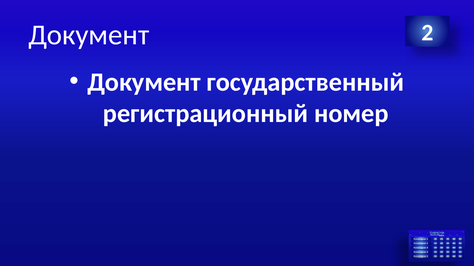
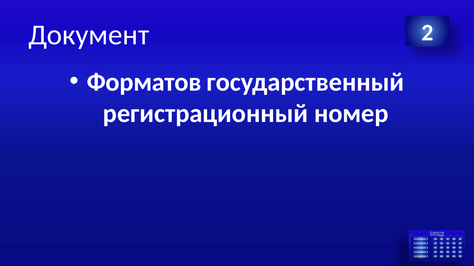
Документ: Документ -> Форматов (144, 82)
